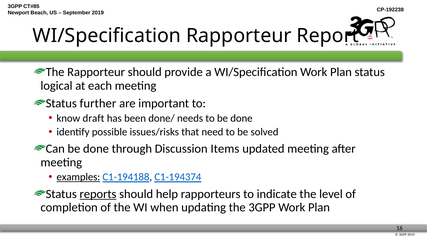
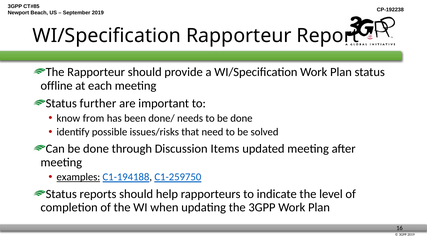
logical: logical -> offline (57, 86)
draft: draft -> from (93, 118)
C1-194374: C1-194374 -> C1-259750 (178, 177)
reports underline: present -> none (98, 194)
